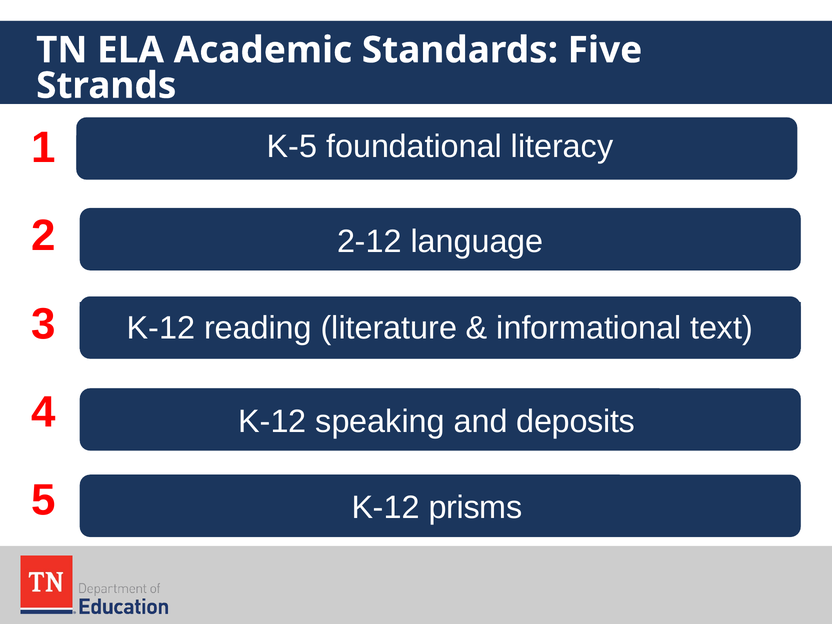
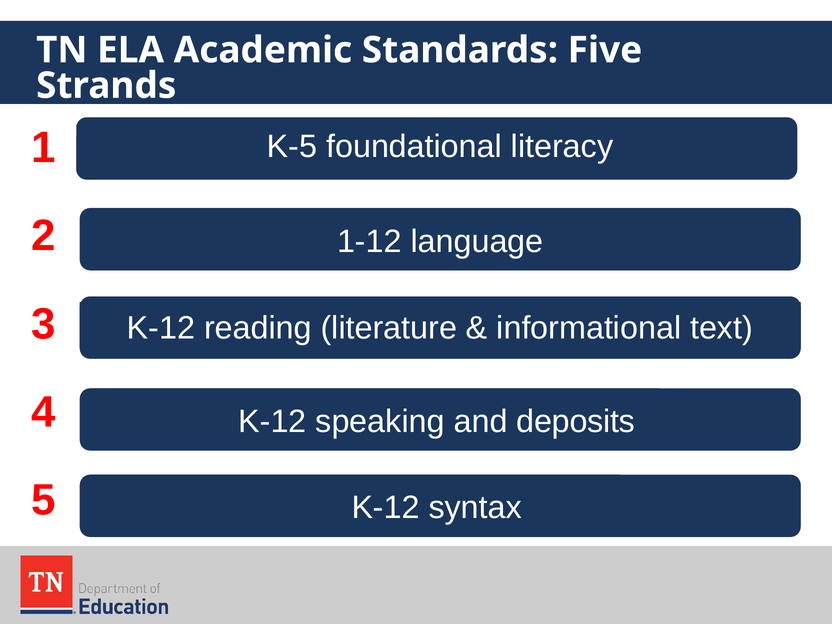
2-12: 2-12 -> 1-12 (369, 242)
prisms: prisms -> syntax (475, 508)
